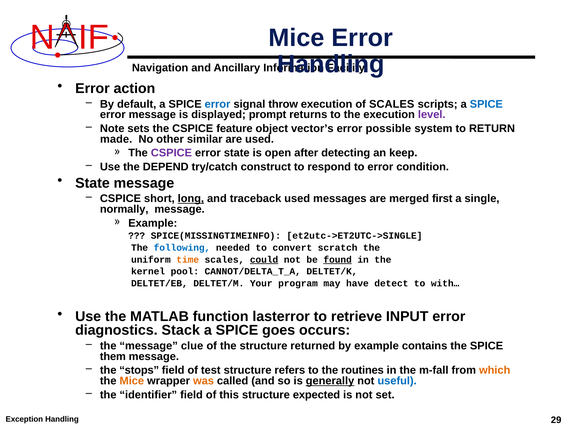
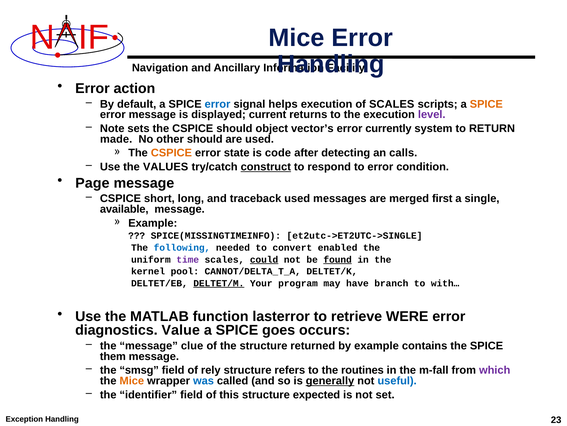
throw: throw -> helps (283, 104)
SPICE colour: blue -> orange (486, 104)
prompt: prompt -> current (268, 114)
CSPICE feature: feature -> should (234, 128)
possible: possible -> currently (388, 128)
other similar: similar -> should (205, 139)
CSPICE colour: purple -> orange (171, 153)
open: open -> code (278, 153)
keep: keep -> calls (403, 153)
DEPEND: DEPEND -> VALUES (166, 167)
construct underline: none -> present (266, 167)
State: State -> Page (92, 183)
long underline: present -> none (191, 198)
normally: normally -> available (124, 209)
scratch: scratch -> enabled (338, 247)
time colour: orange -> purple (188, 259)
DELTET/M underline: none -> present (219, 283)
detect: detect -> branch (391, 283)
INPUT: INPUT -> WERE (407, 316)
Stack: Stack -> Value (181, 330)
stops: stops -> smsg (139, 370)
test: test -> rely (211, 370)
which colour: orange -> purple (495, 370)
was colour: orange -> blue (204, 380)
29: 29 -> 23 (556, 420)
